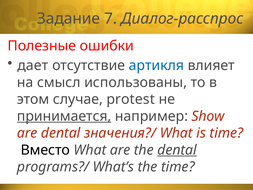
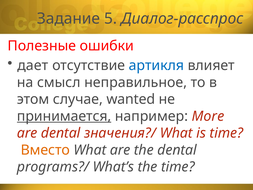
7: 7 -> 5 (111, 19)
использованы: использованы -> неправильное (136, 82)
protest: protest -> wanted (131, 99)
Show: Show -> More (208, 116)
Вместо colour: black -> orange (45, 150)
dental underline: present -> none (177, 150)
